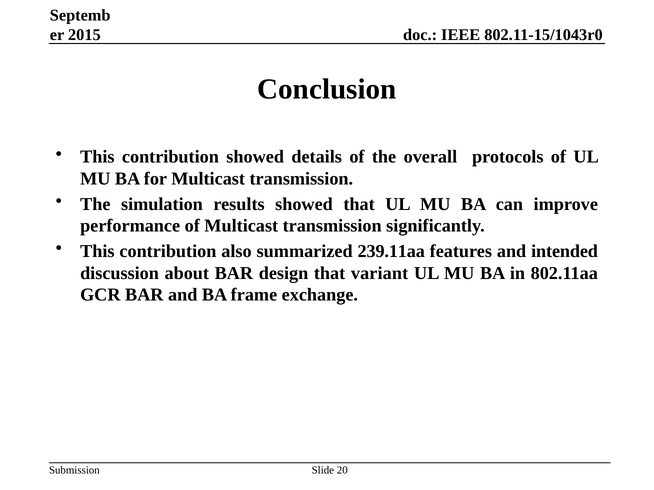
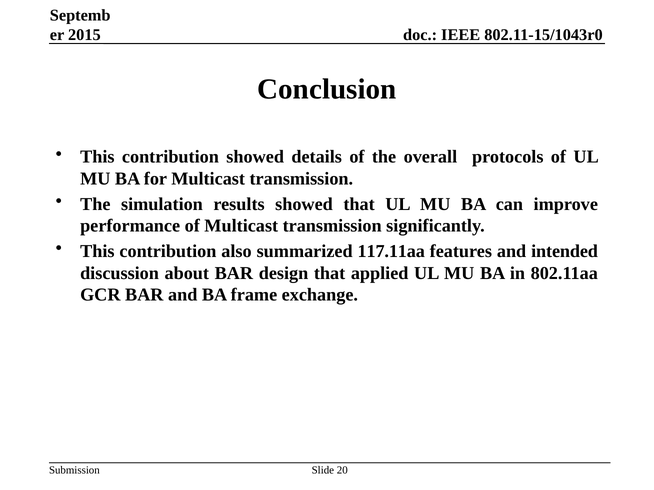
239.11aa: 239.11aa -> 117.11aa (391, 252)
variant: variant -> applied (380, 273)
